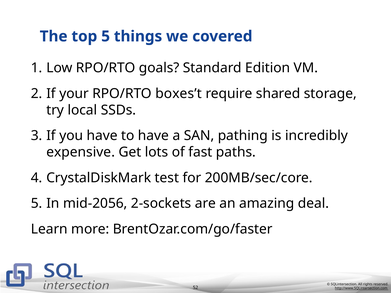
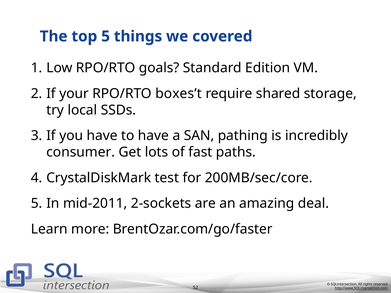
expensive: expensive -> consumer (81, 152)
mid-2056: mid-2056 -> mid-2011 (95, 204)
